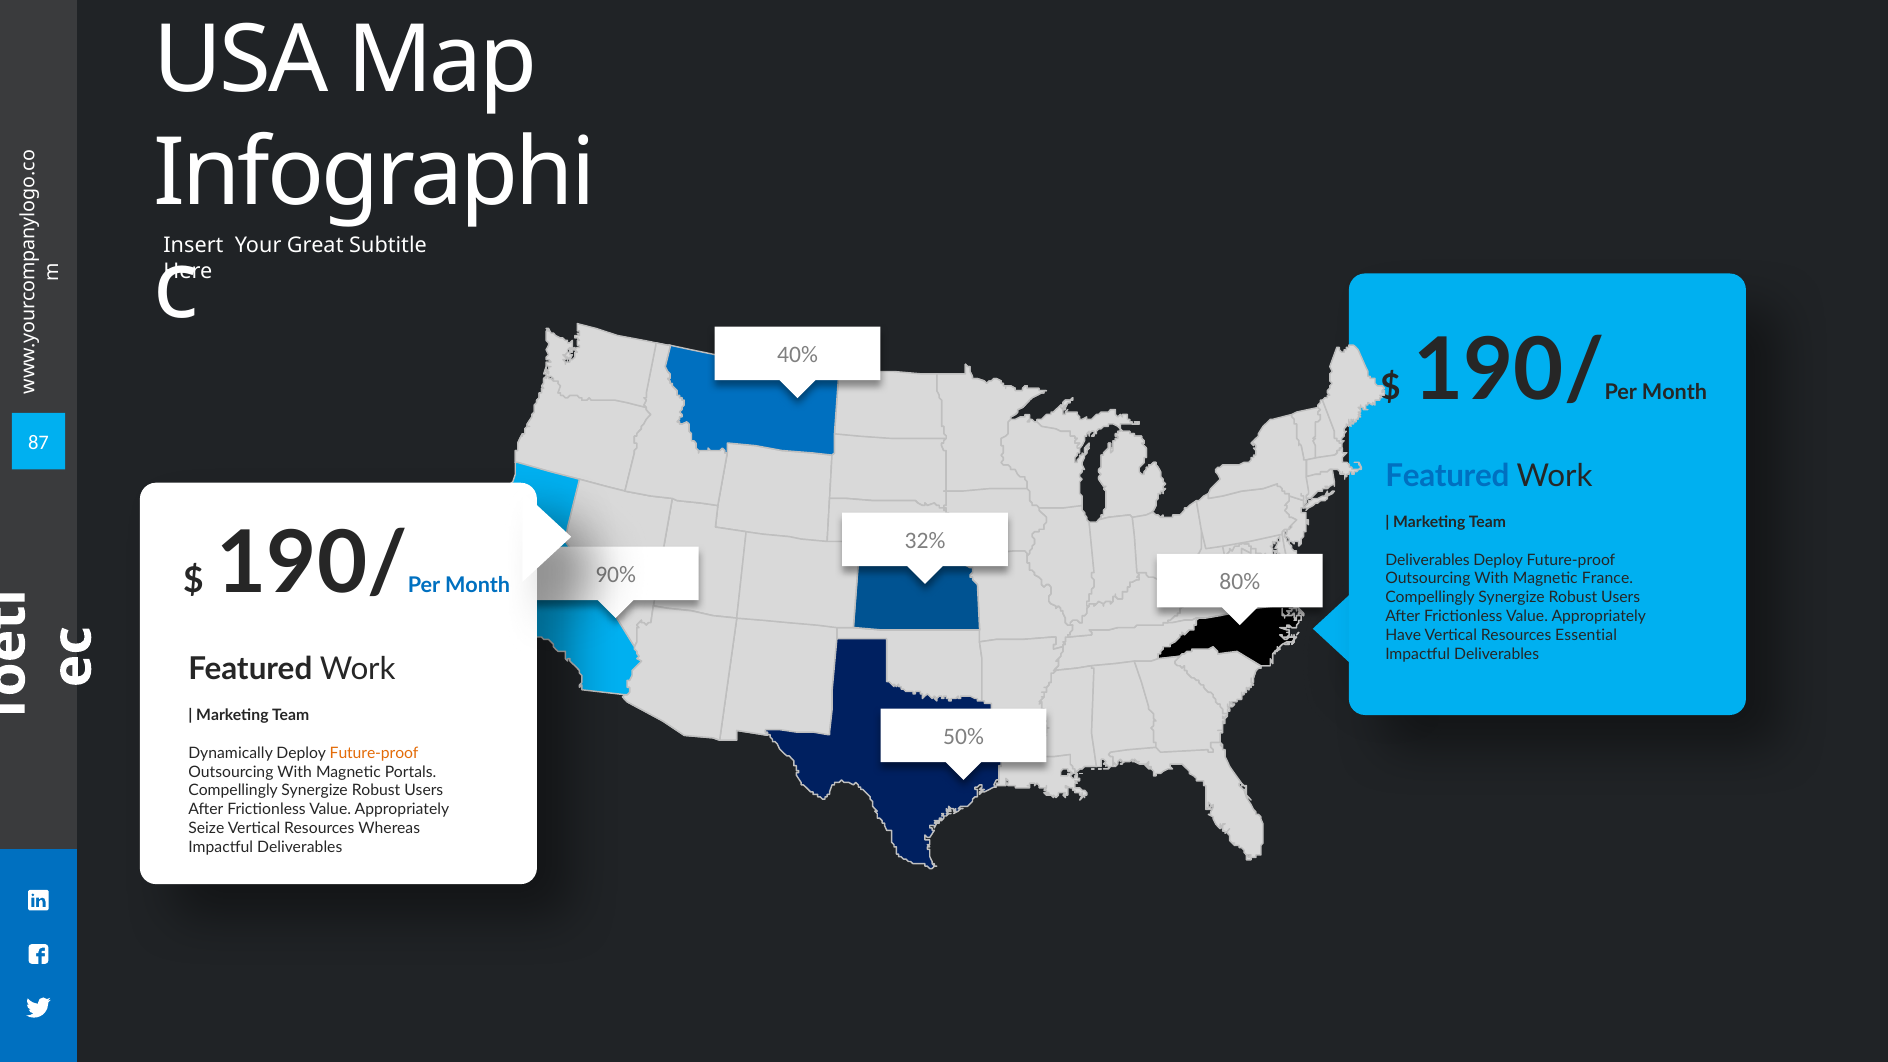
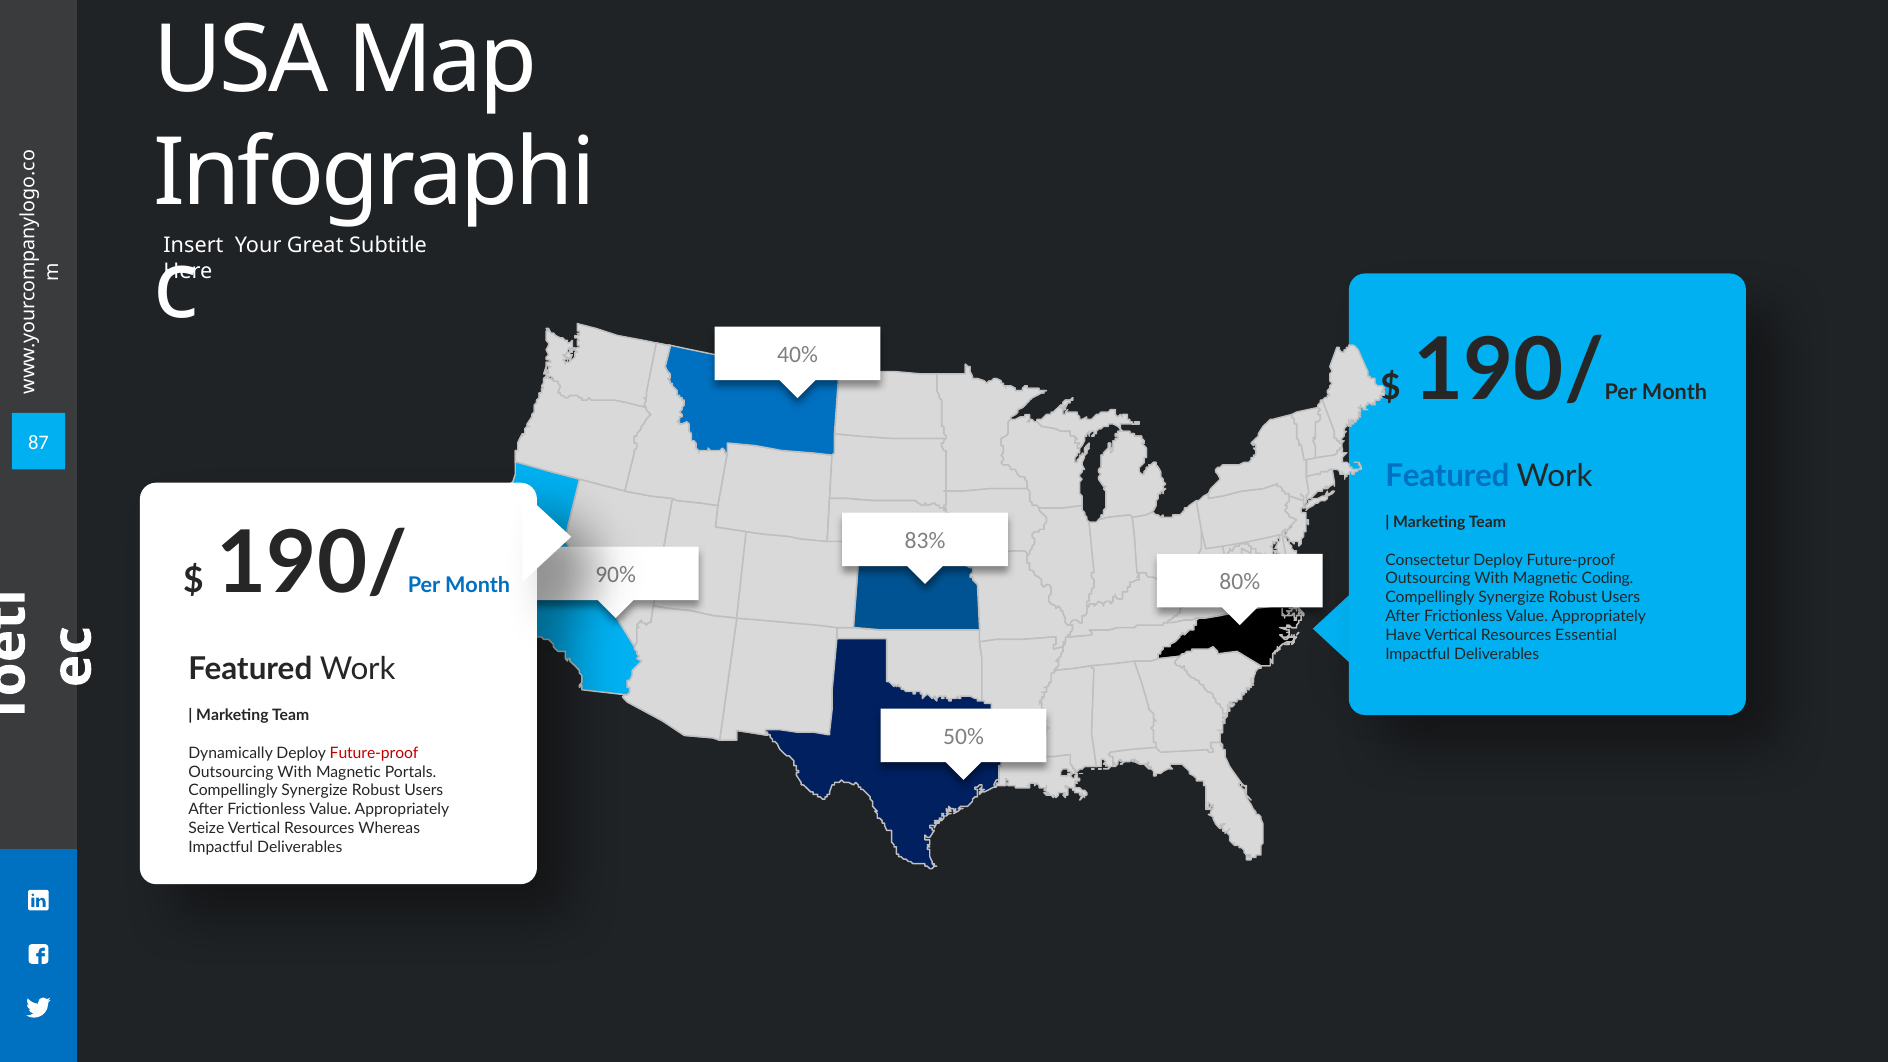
32%: 32% -> 83% (925, 541)
Deliverables: Deliverables -> Consectetur (1427, 560)
France: France -> Coding (1608, 579)
Future-proof colour: orange -> red (374, 753)
